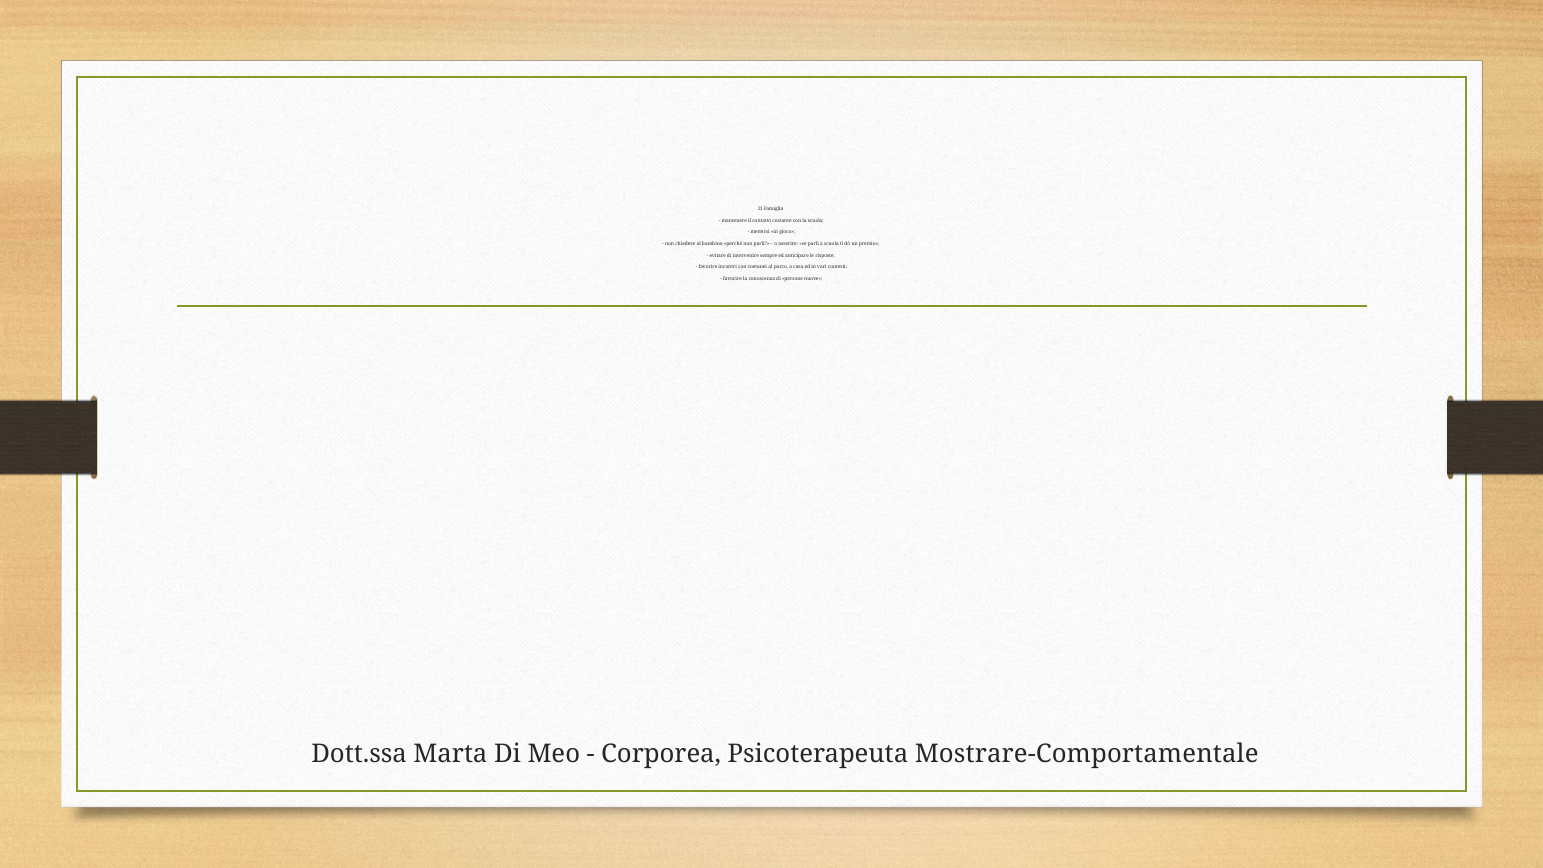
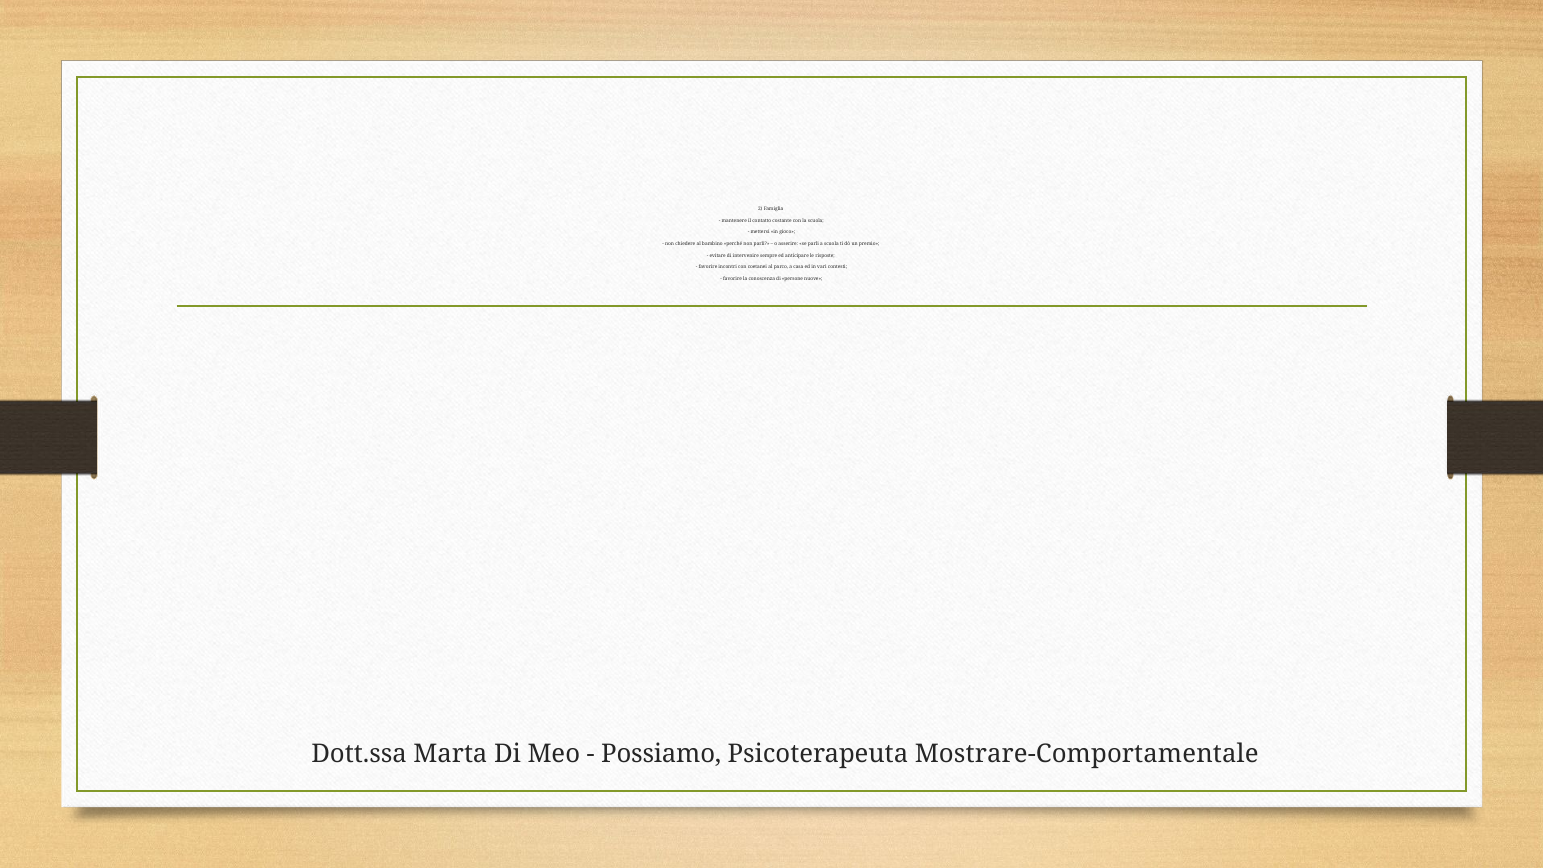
Corporea: Corporea -> Possiamo (661, 754)
